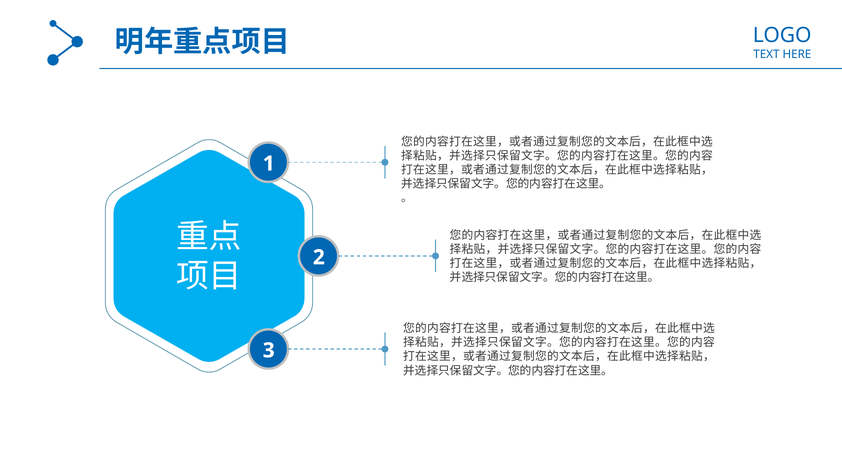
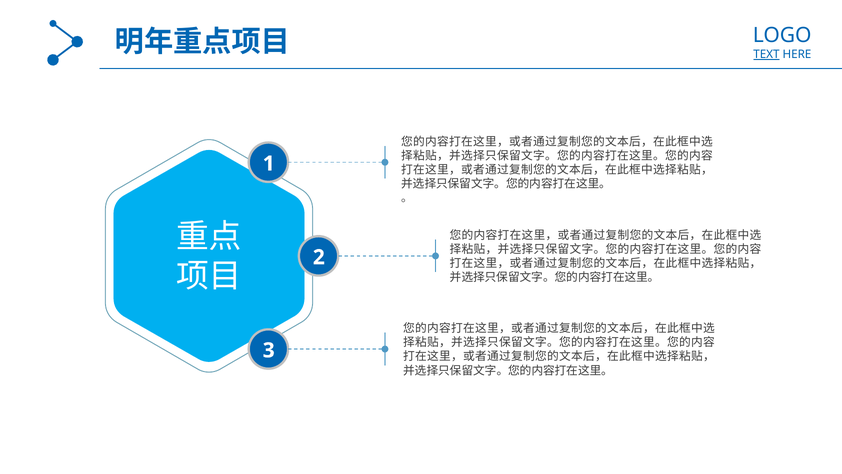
TEXT underline: none -> present (766, 54)
